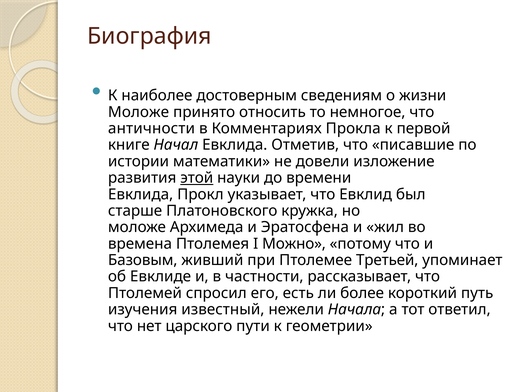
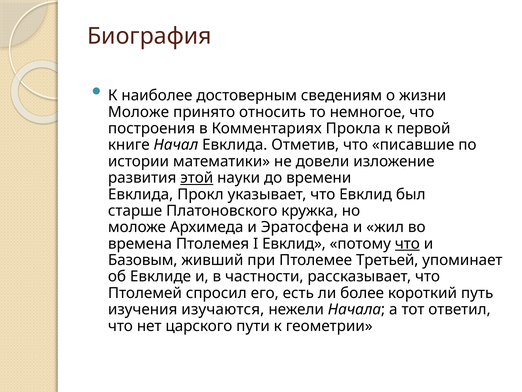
античности: античности -> построения (152, 128)
I Можно: Можно -> Евклид (294, 243)
что underline: none -> present (407, 243)
известный: известный -> изучаются (223, 309)
